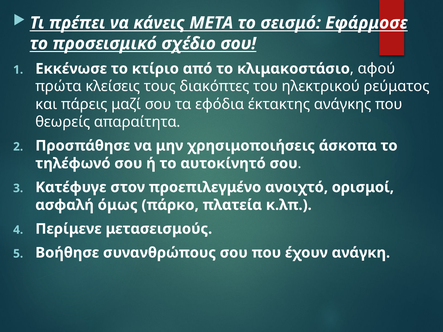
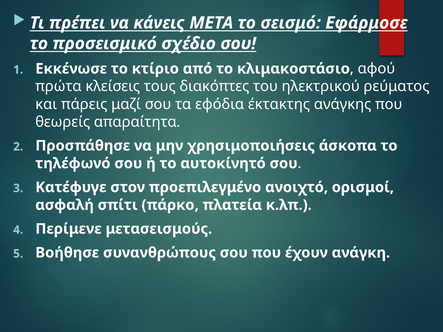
όμως: όμως -> σπίτι (118, 205)
